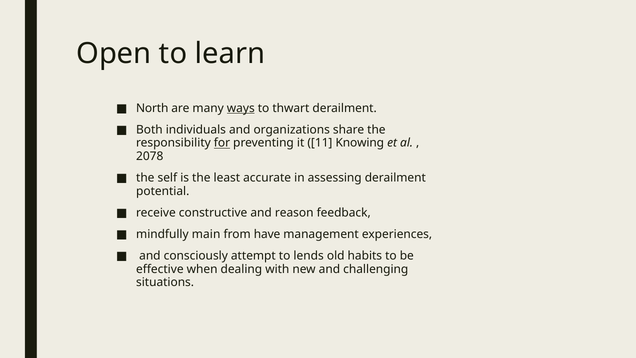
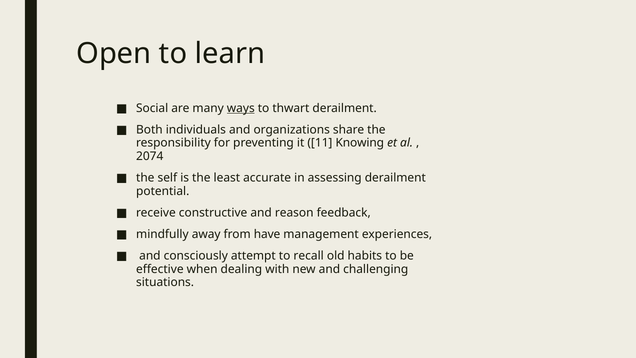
North: North -> Social (152, 108)
for underline: present -> none (222, 143)
2078: 2078 -> 2074 (150, 156)
main: main -> away (206, 234)
lends: lends -> recall (309, 255)
